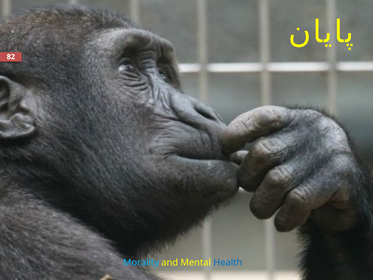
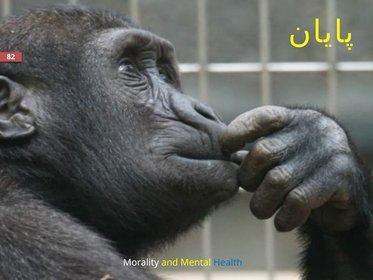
Morality colour: light blue -> white (141, 262)
